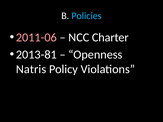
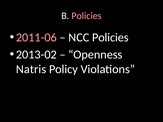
Policies colour: light blue -> pink (87, 16)
NCC Charter: Charter -> Policies (110, 38)
2013-81: 2013-81 -> 2013-02 (36, 55)
